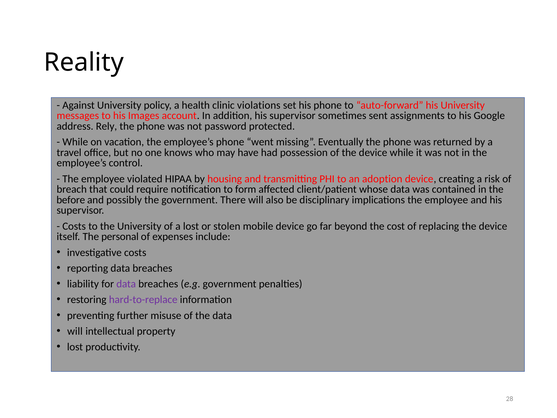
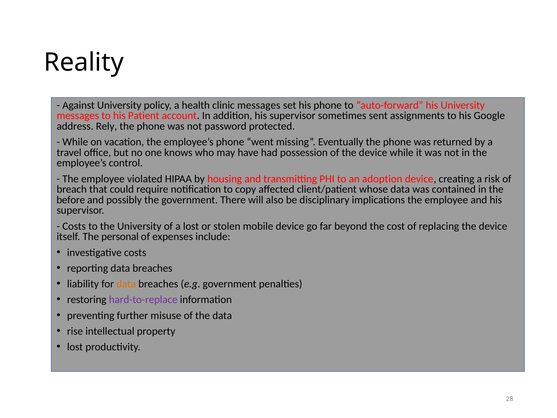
clinic violations: violations -> messages (259, 105)
Images: Images -> Patient (144, 116)
form: form -> copy (246, 189)
data colour: purple -> orange (126, 284)
will: will -> rise (75, 331)
